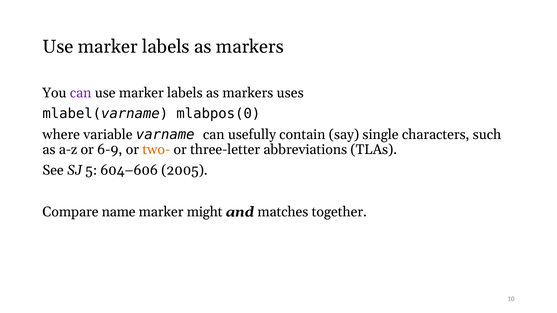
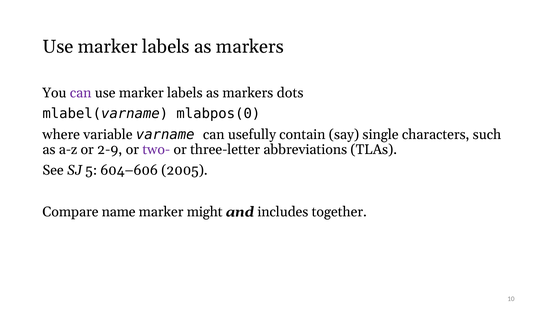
uses: uses -> dots (290, 93)
6-9: 6-9 -> 2-9 (110, 150)
two- colour: orange -> purple (156, 150)
matches: matches -> includes (283, 212)
